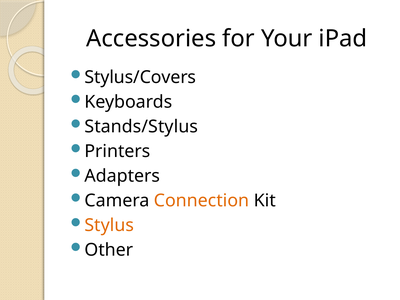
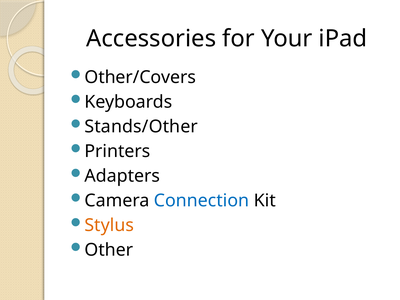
Stylus/Covers: Stylus/Covers -> Other/Covers (140, 77)
Stands/Stylus: Stands/Stylus -> Stands/Other (141, 127)
Connection colour: orange -> blue (202, 201)
